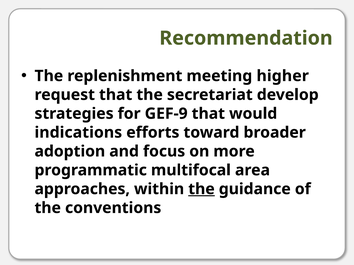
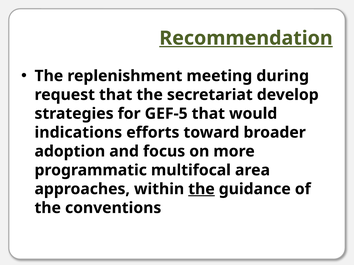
Recommendation underline: none -> present (246, 38)
higher: higher -> during (283, 76)
GEF-9: GEF-9 -> GEF-5 (166, 114)
